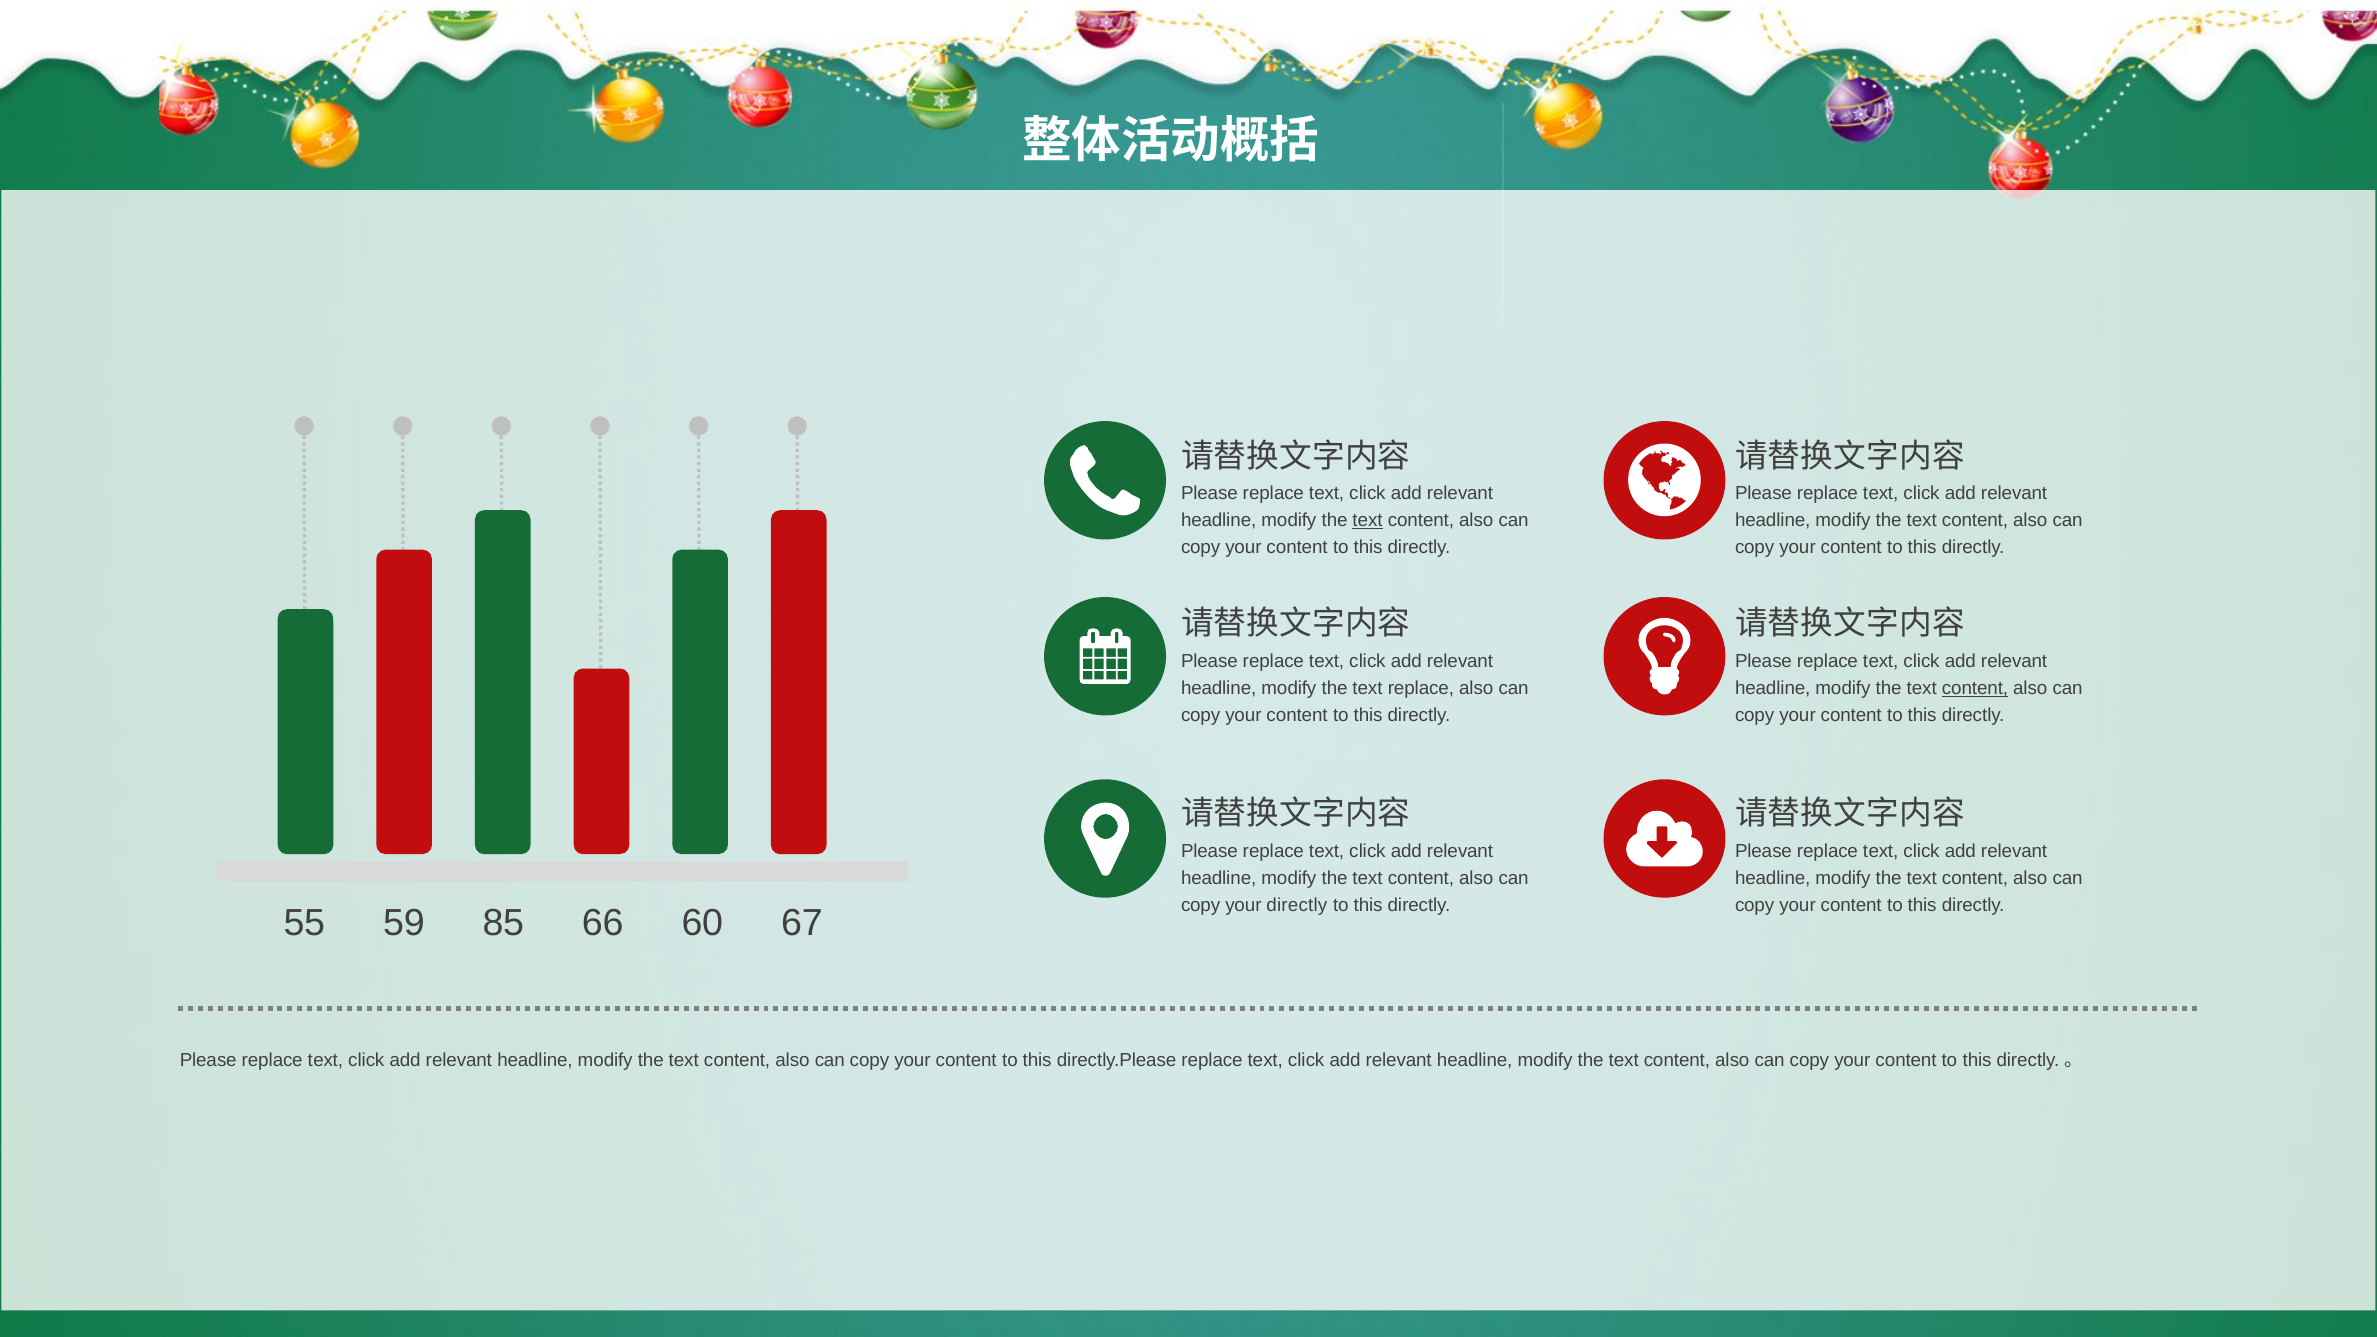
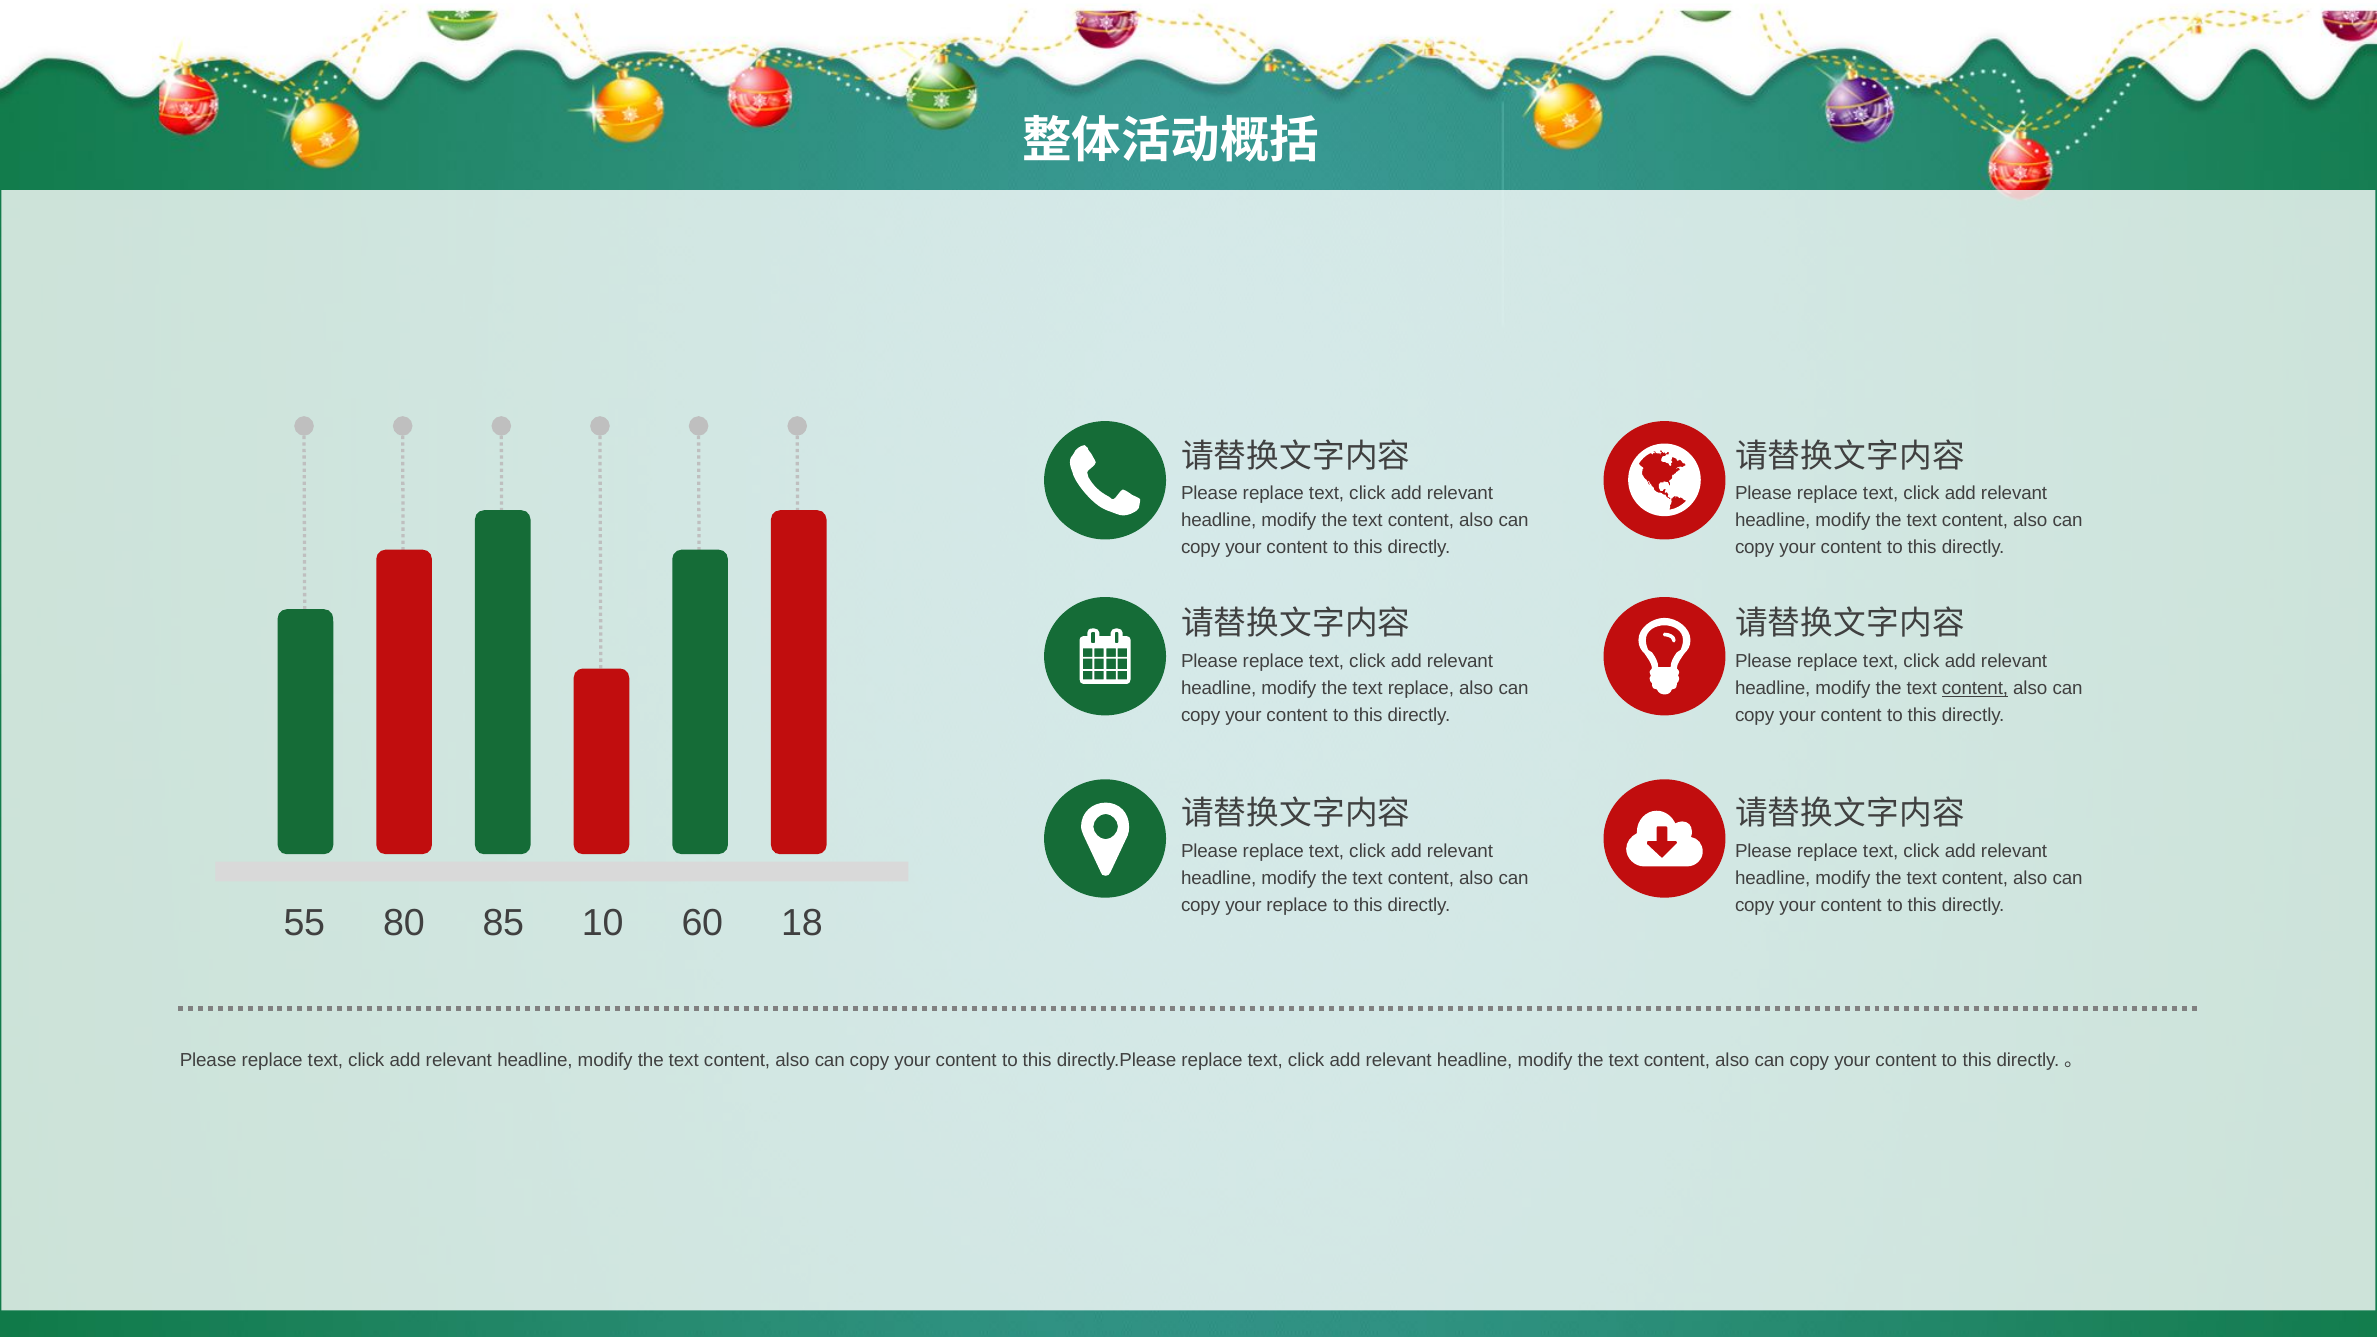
text underline: present -> none (1368, 521)
your directly: directly -> replace (1297, 905)
59: 59 -> 80 (404, 923)
66: 66 -> 10 (603, 923)
67: 67 -> 18 (802, 923)
